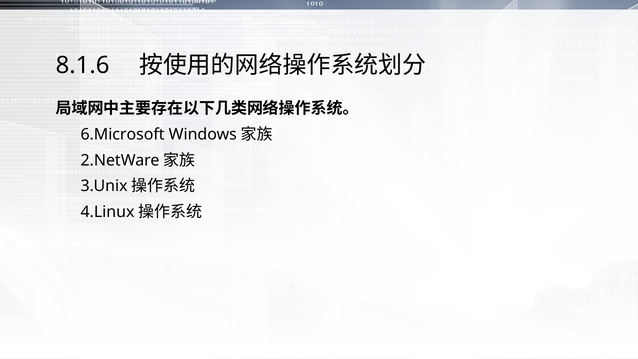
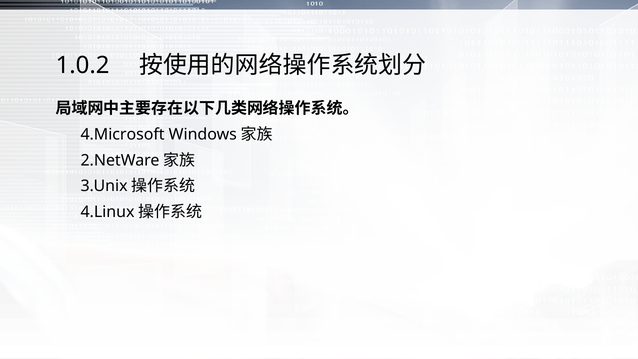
8.1.6: 8.1.6 -> 1.0.2 (83, 65)
6.Microsoft: 6.Microsoft -> 4.Microsoft (123, 134)
